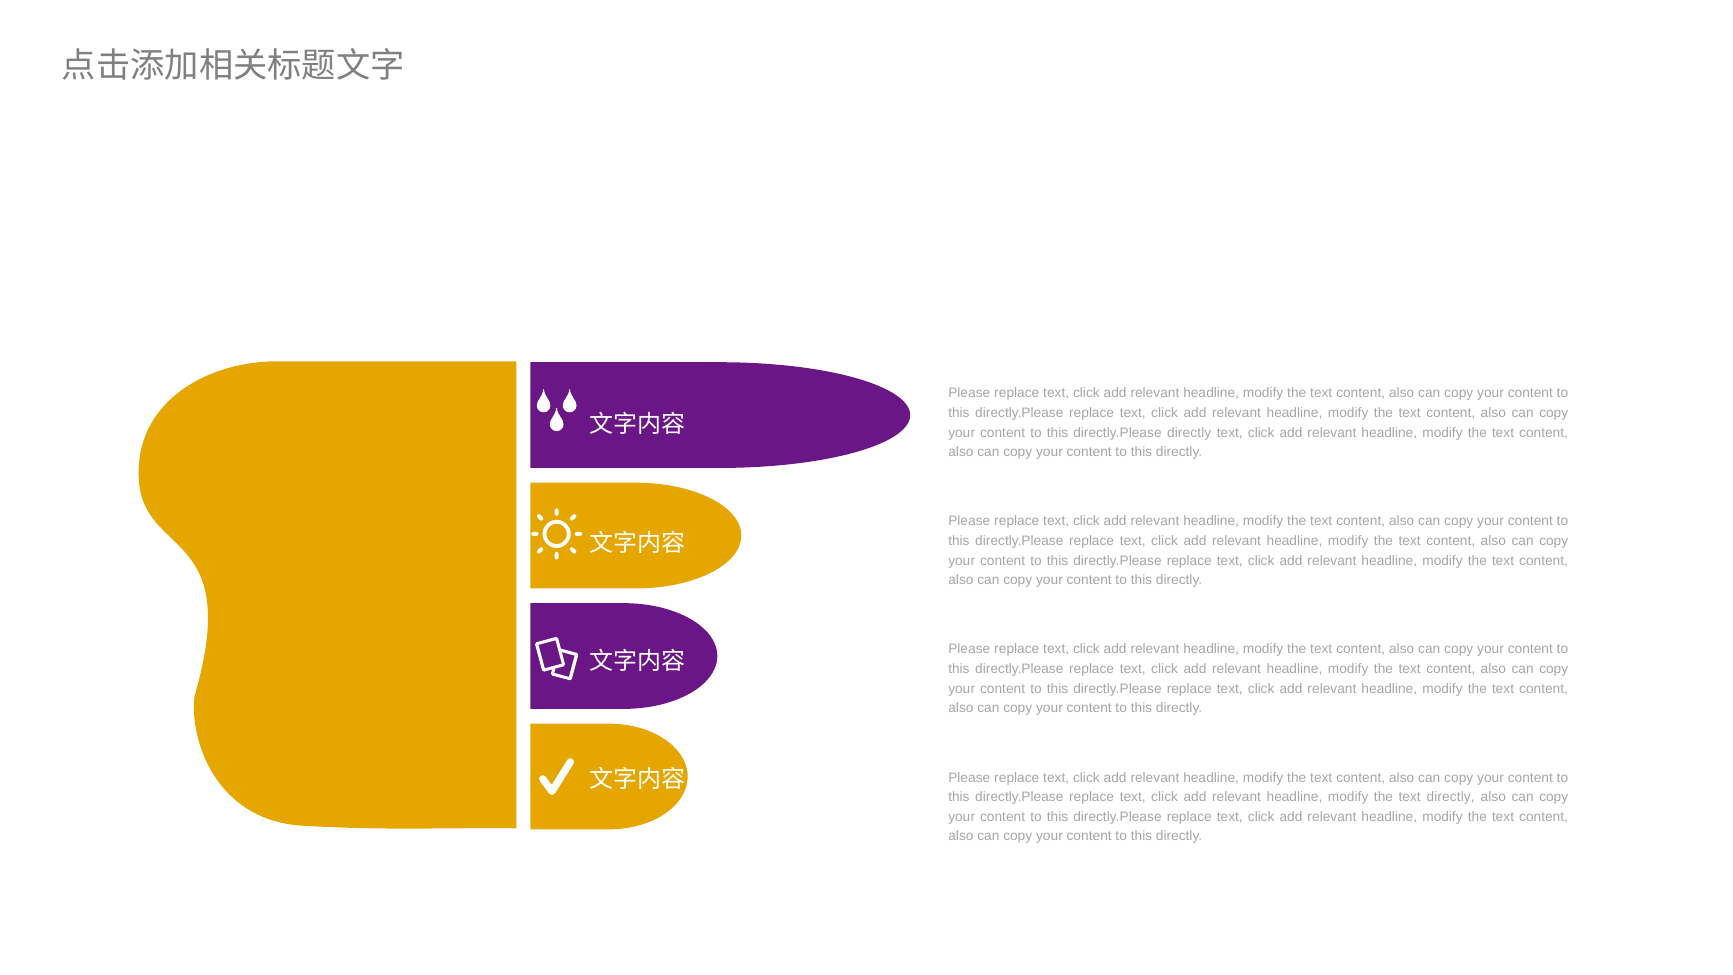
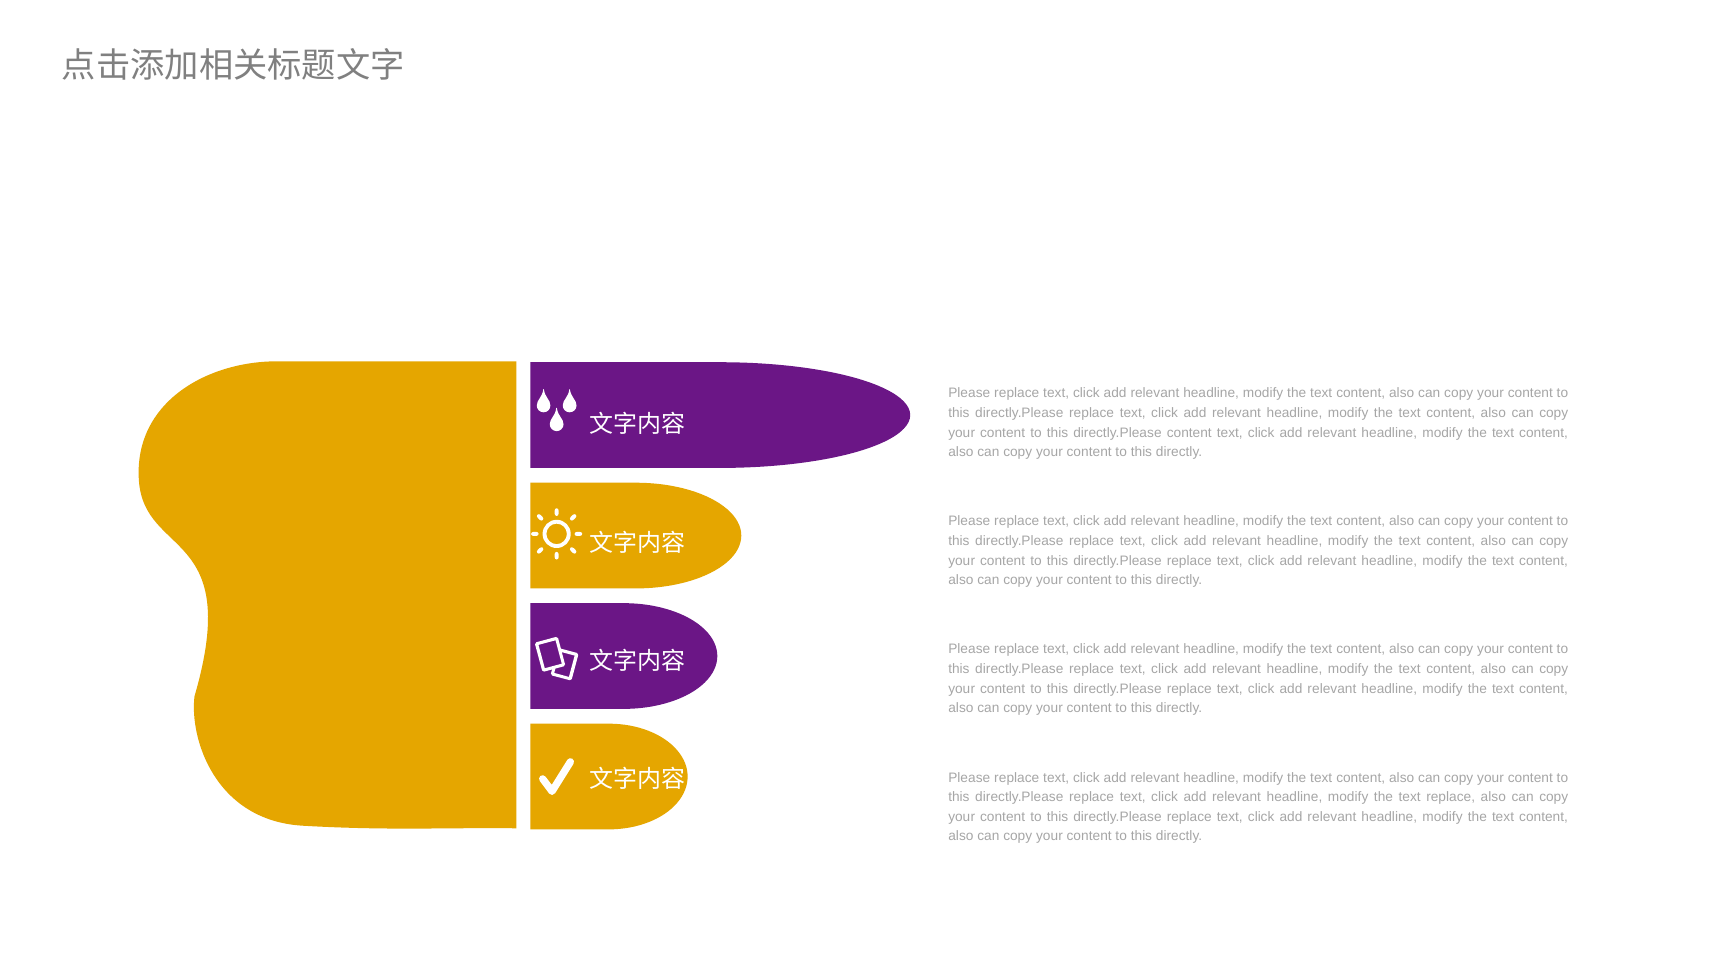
directly.Please directly: directly -> content (1189, 433)
text directly: directly -> replace (1451, 797)
